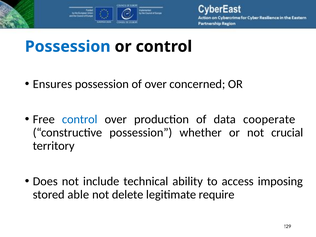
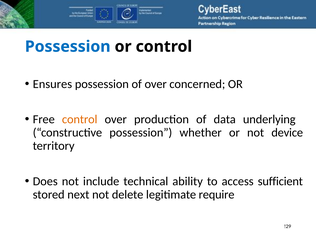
control colour: blue -> orange (80, 119)
cooperate: cooperate -> underlying (269, 119)
crucial: crucial -> device (287, 133)
imposing: imposing -> sufficient (280, 181)
able: able -> next (78, 195)
